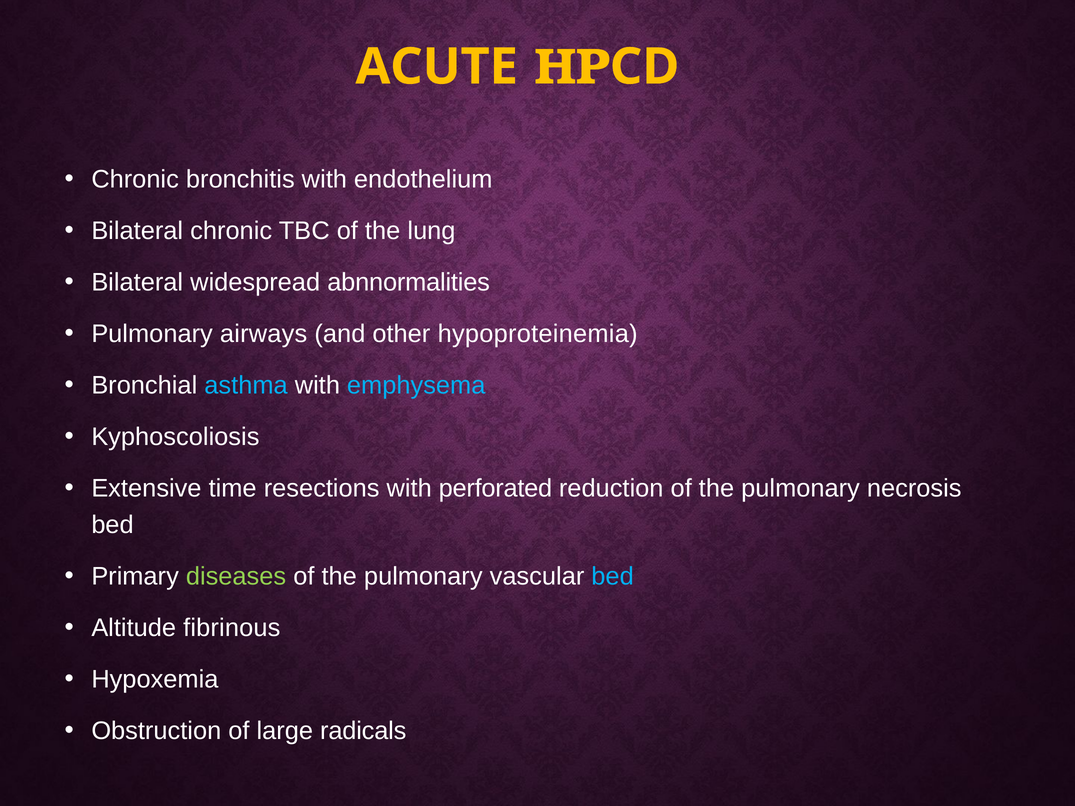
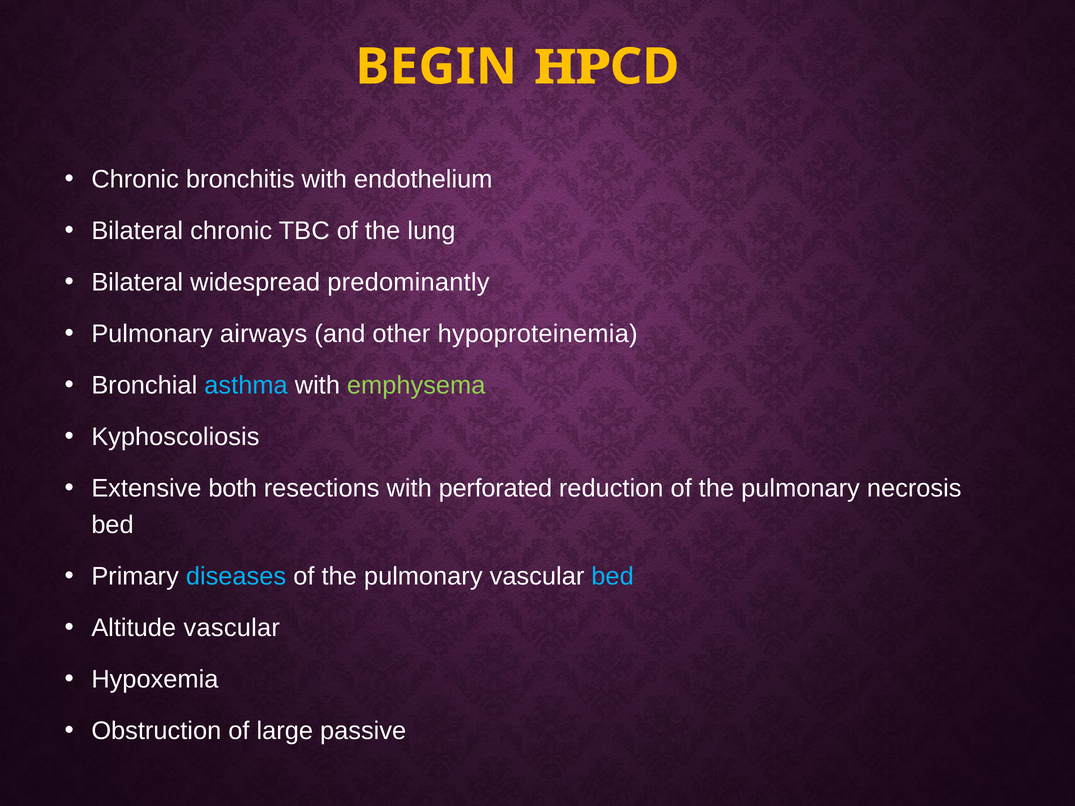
ACUTE: ACUTE -> BEGIN (436, 67)
abnnormalities: abnnormalities -> predominantly (408, 283)
emphysema colour: light blue -> light green (416, 386)
time: time -> both (233, 489)
diseases colour: light green -> light blue (236, 577)
Altitude fibrinous: fibrinous -> vascular (232, 628)
radicals: radicals -> passive (363, 731)
